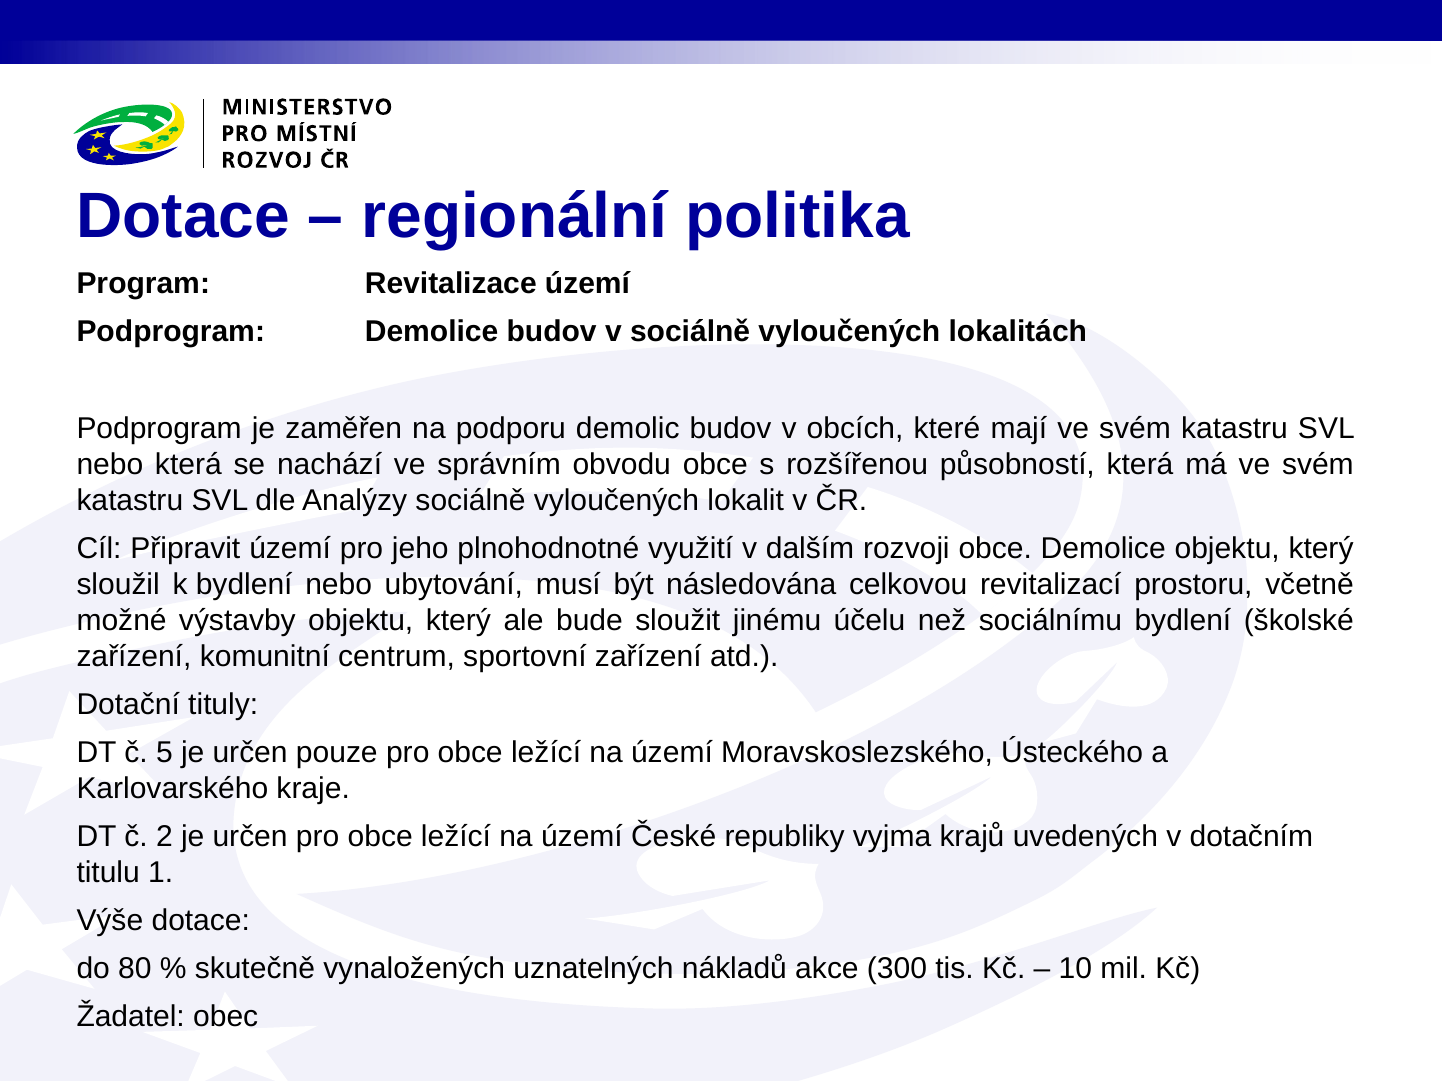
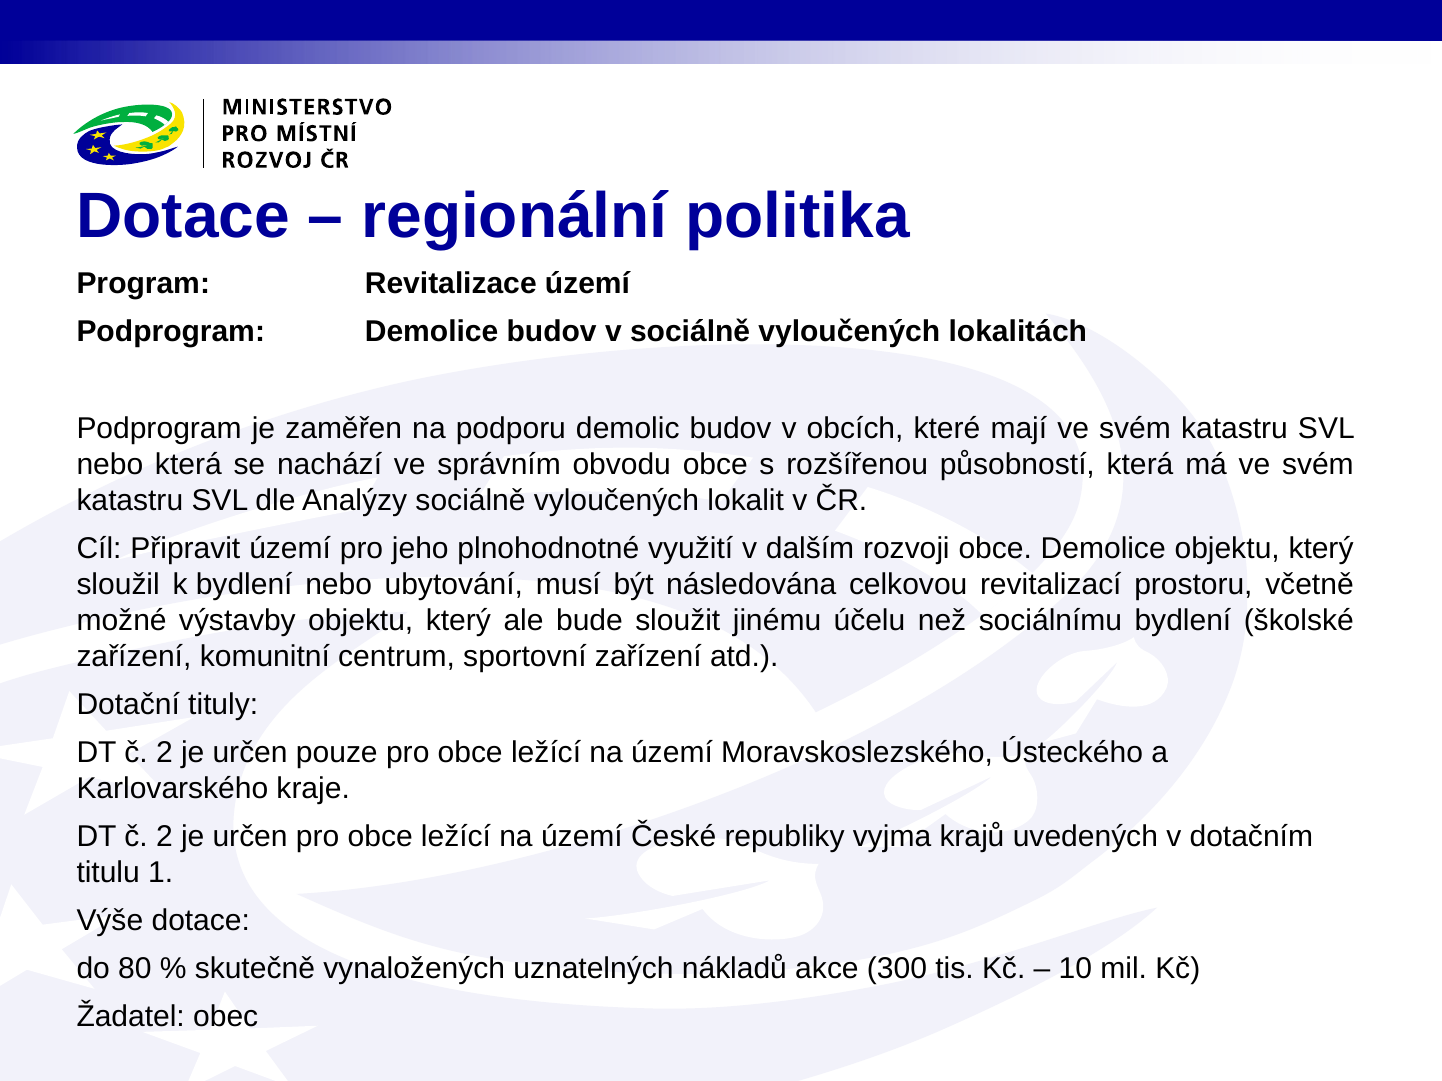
5: 5 -> 2 (164, 753)
